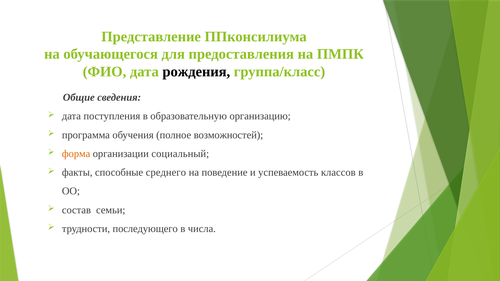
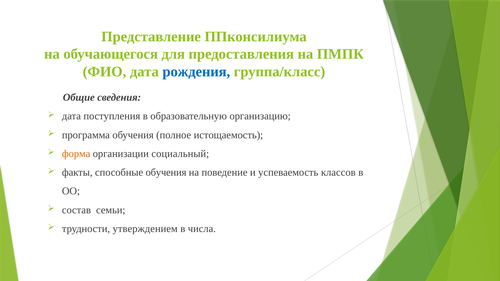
рождения colour: black -> blue (196, 72)
возможностей: возможностей -> истощаемость (228, 135)
способные среднего: среднего -> обучения (166, 173)
последующего: последующего -> утверждением (145, 229)
